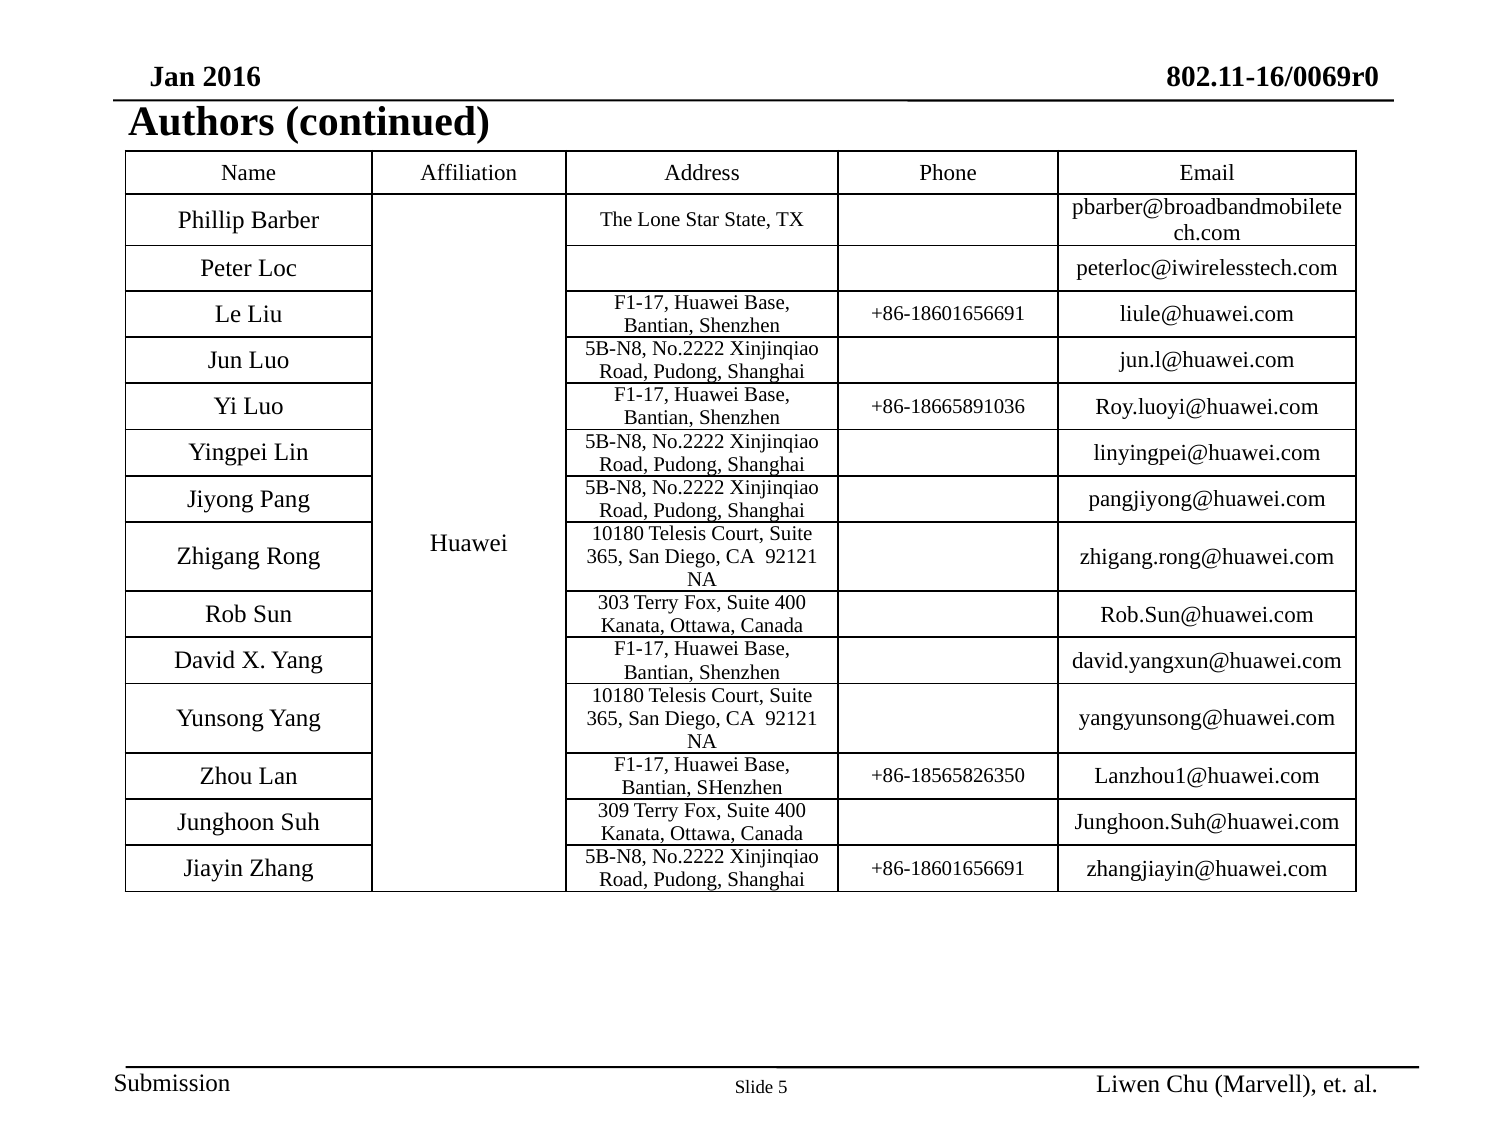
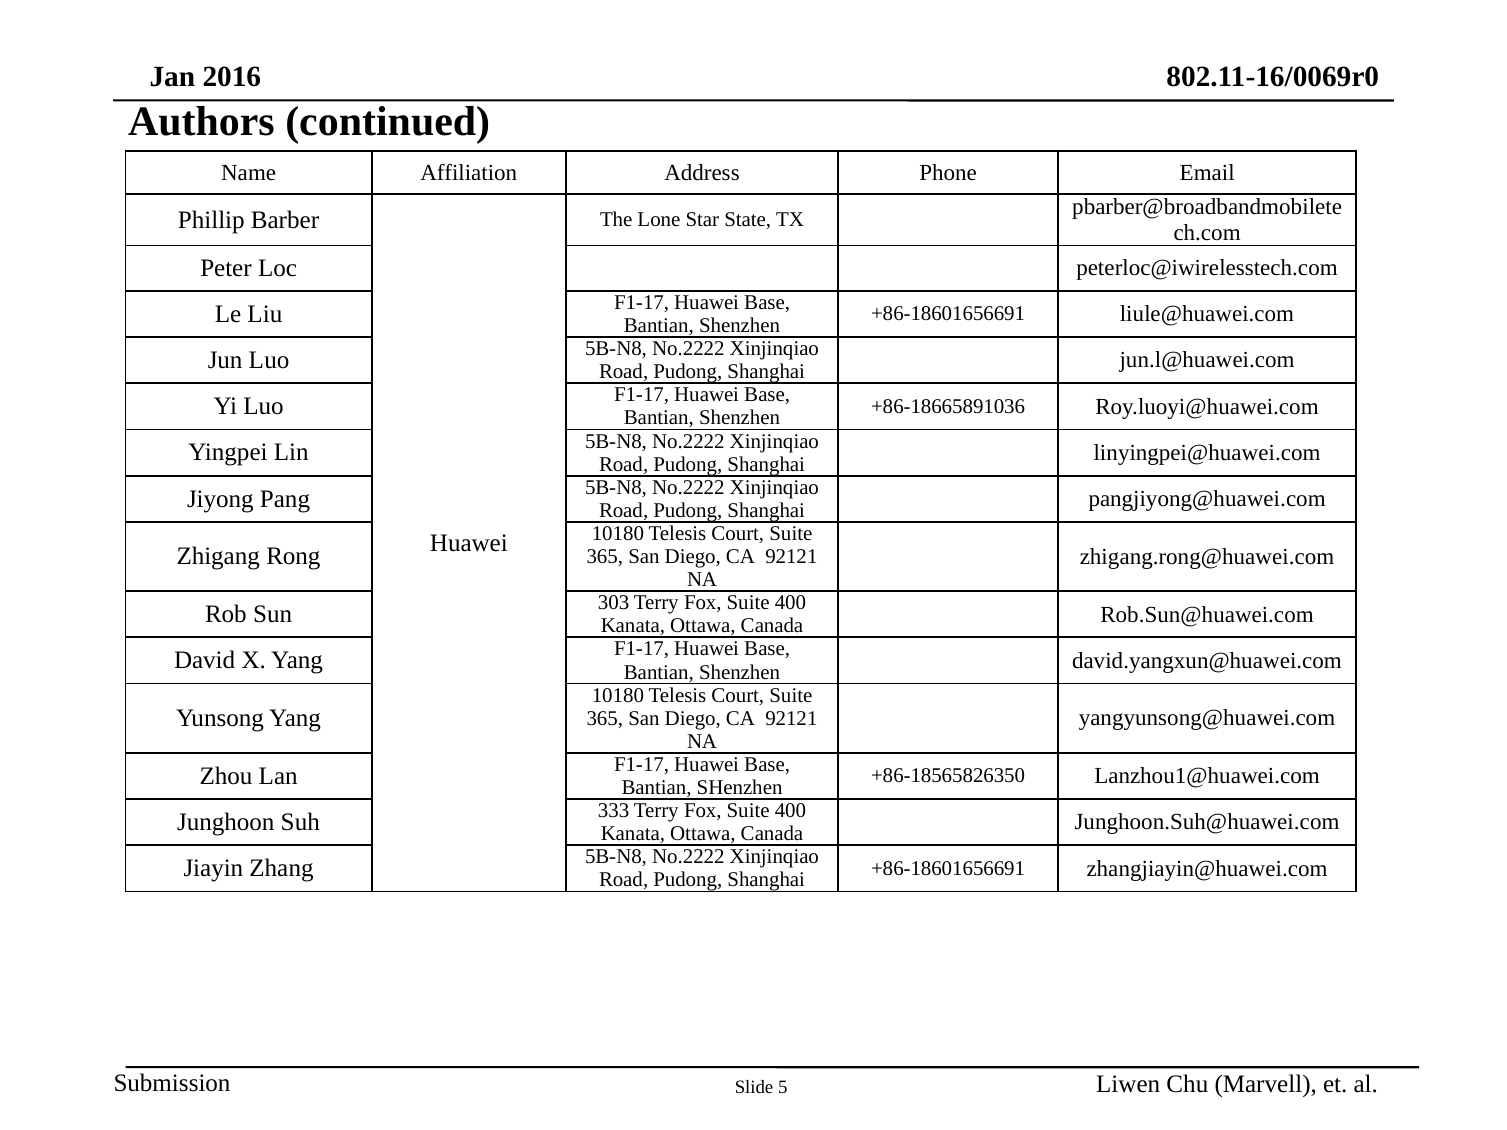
309: 309 -> 333 (614, 811)
